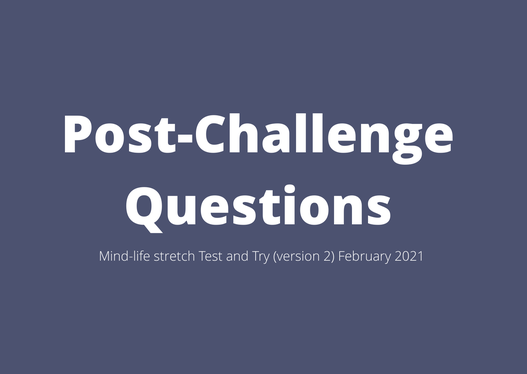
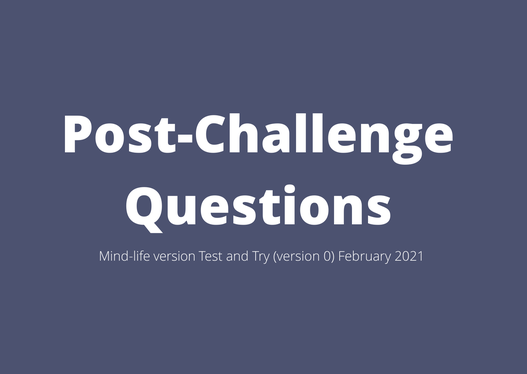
Mind-life stretch: stretch -> version (175, 256)
2: 2 -> 0 (329, 256)
